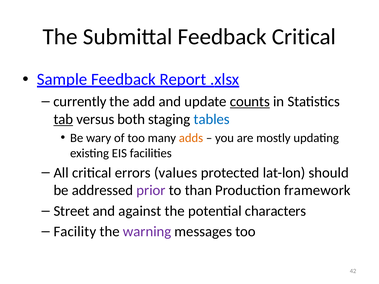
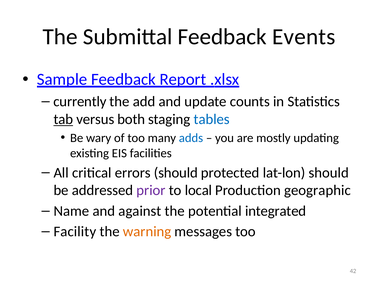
Feedback Critical: Critical -> Events (304, 37)
counts underline: present -> none (250, 102)
adds colour: orange -> blue (191, 138)
errors values: values -> should (176, 173)
than: than -> local (198, 191)
framework: framework -> geographic (317, 191)
Street: Street -> Name (71, 211)
characters: characters -> integrated (276, 211)
warning colour: purple -> orange (147, 232)
